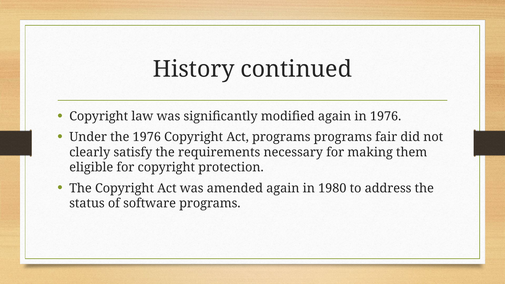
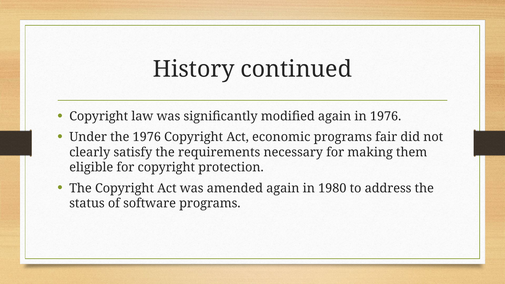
Act programs: programs -> economic (281, 137)
